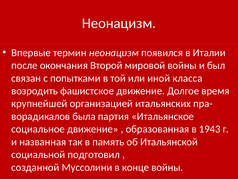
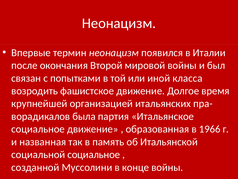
1943: 1943 -> 1966 (210, 129)
социальной подготовил: подготовил -> социальное (94, 154)
